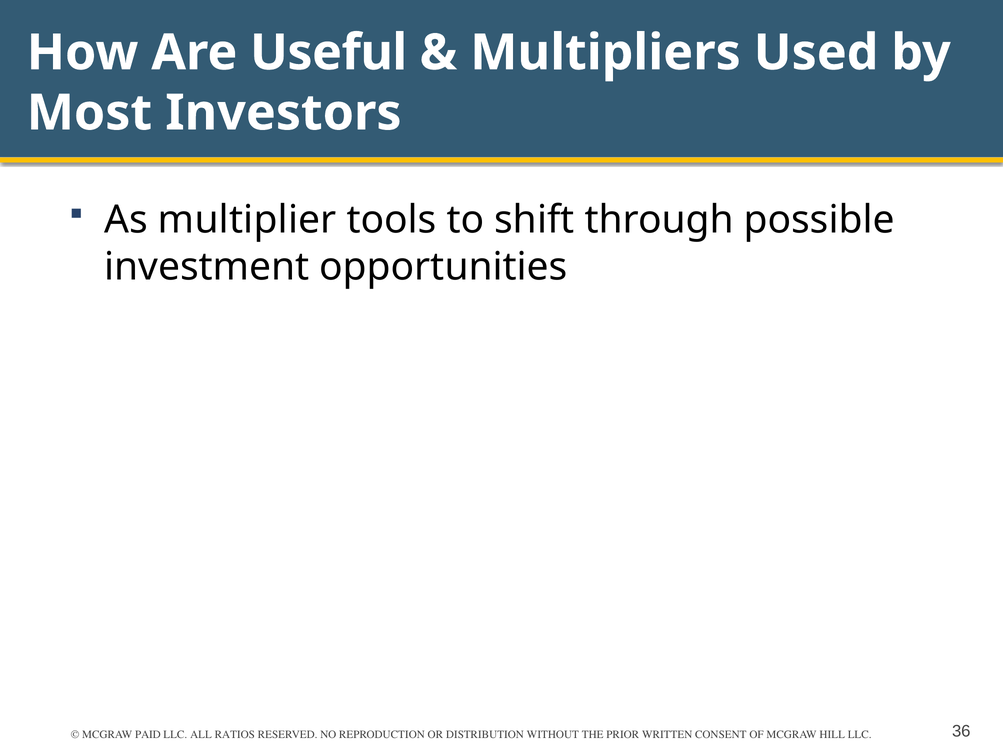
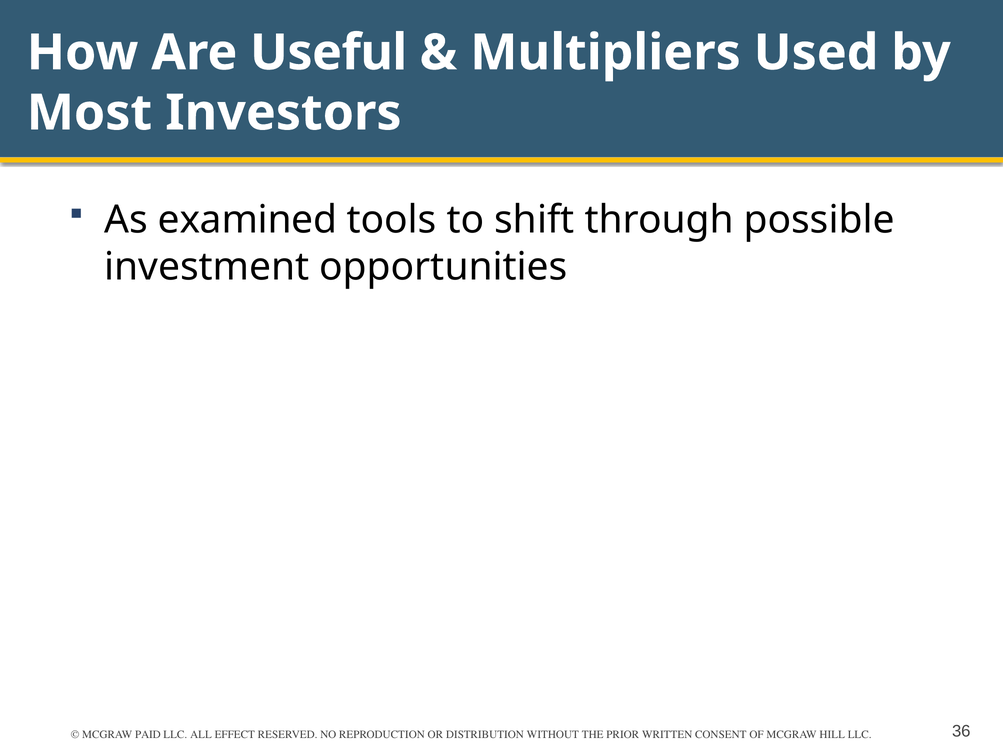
multiplier: multiplier -> examined (247, 220)
RATIOS: RATIOS -> EFFECT (235, 735)
